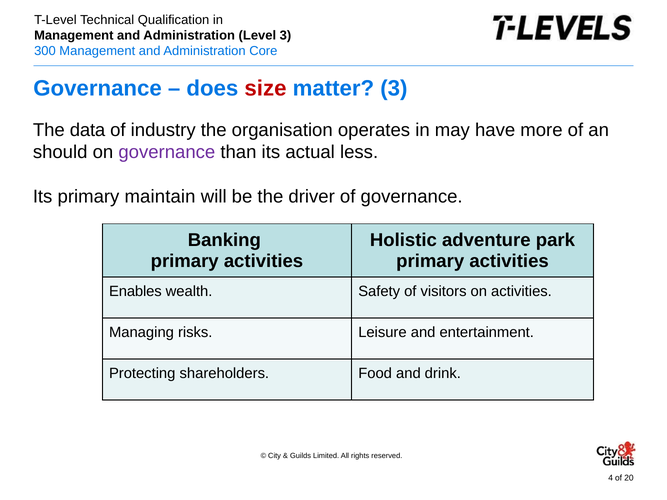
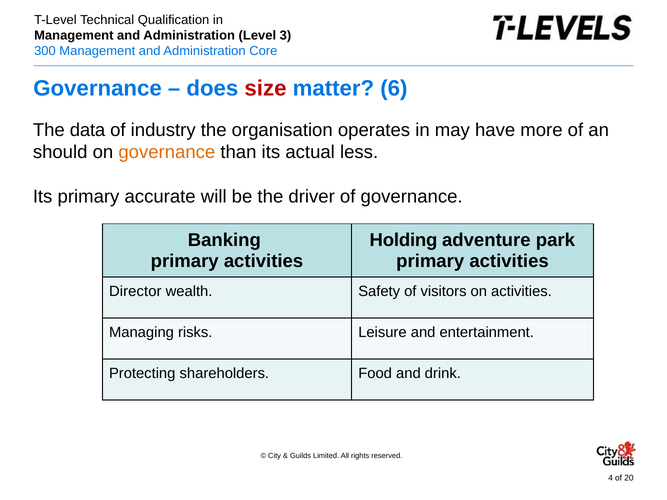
matter 3: 3 -> 6 (394, 88)
governance colour: purple -> orange (167, 152)
maintain: maintain -> accurate (160, 197)
Holistic: Holistic -> Holding (404, 240)
Enables: Enables -> Director (135, 291)
